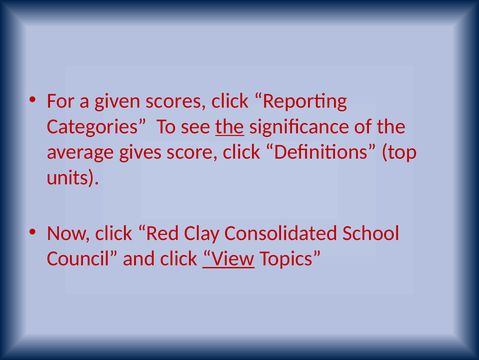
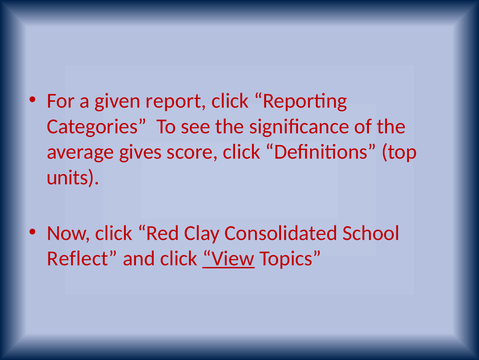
scores: scores -> report (176, 100)
the underline: present -> none (230, 126)
Council: Council -> Reflect (82, 258)
